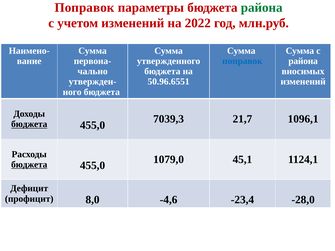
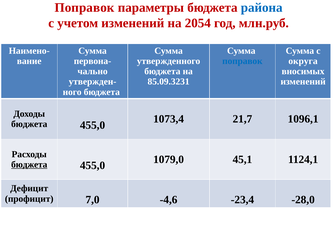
района colour: green -> blue (262, 8)
2022: 2022 -> 2054 (198, 23)
района: района -> округа (303, 61)
50.96.6551: 50.96.6551 -> 85.09.3231 (169, 82)
7039,3: 7039,3 -> 1073,4 (169, 119)
бюджета underline: present -> none (29, 124)
8,0: 8,0 -> 7,0 (93, 200)
